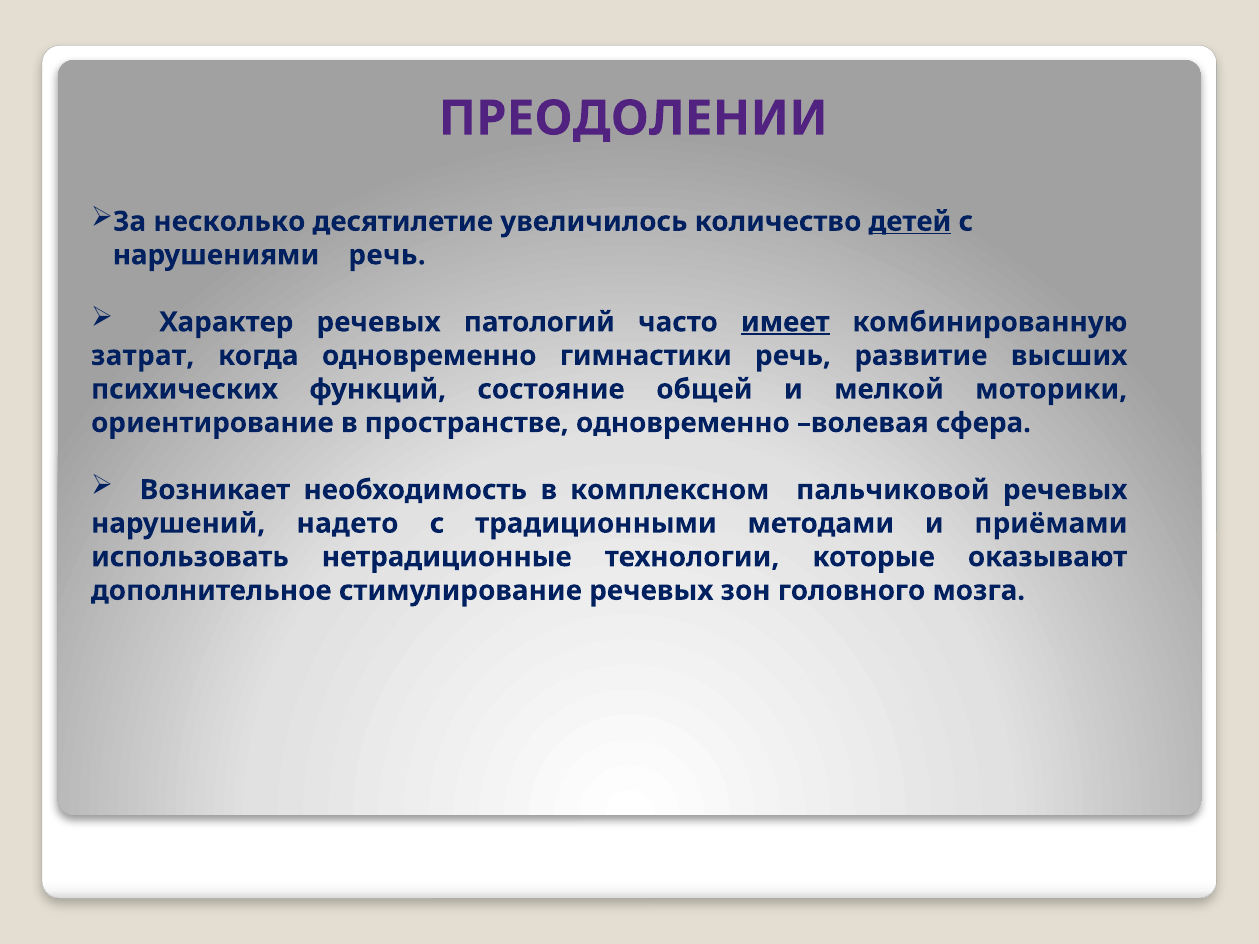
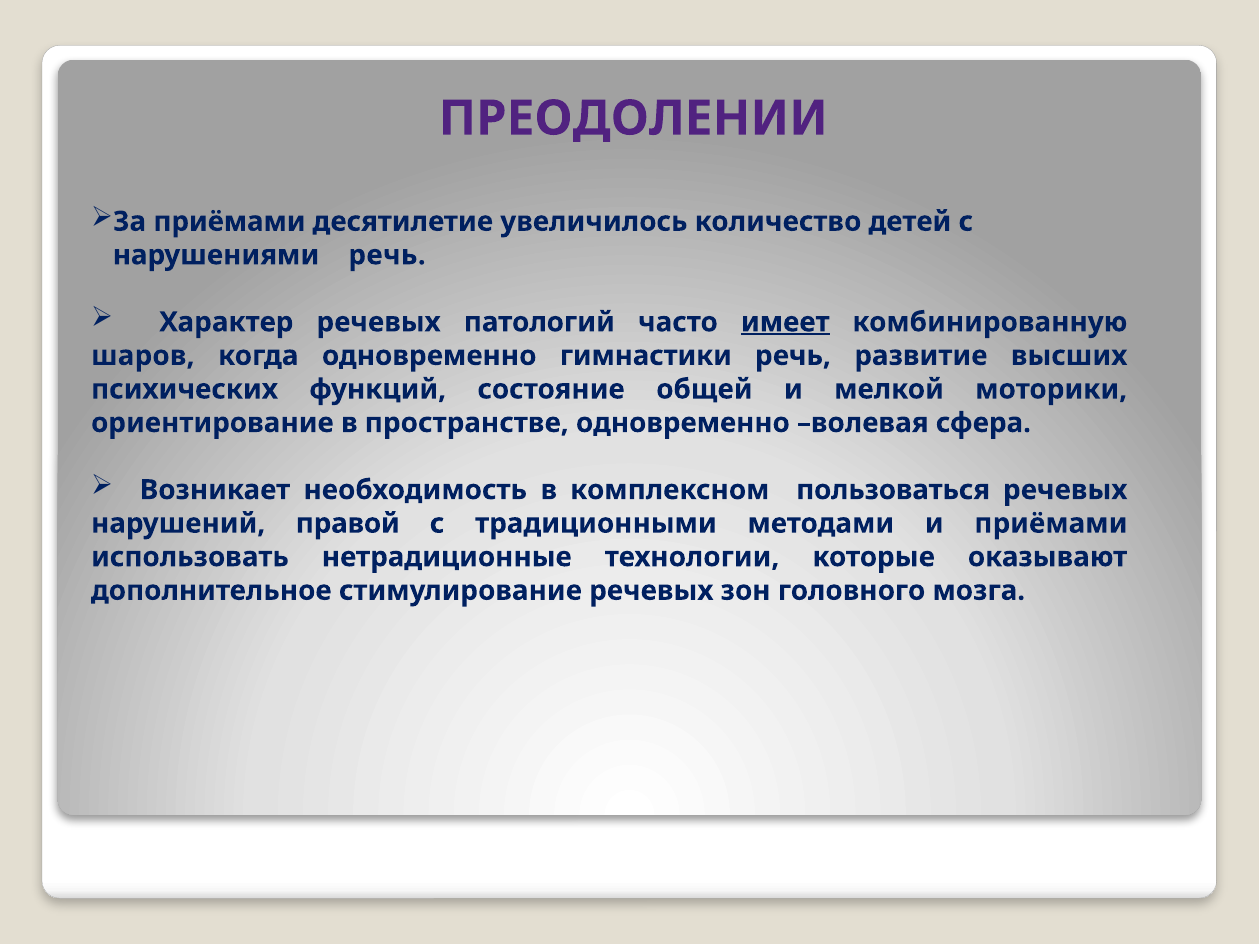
За несколько: несколько -> приёмами (229, 222)
детей underline: present -> none (910, 222)
затрат: затрат -> шаров (143, 356)
пальчиковой: пальчиковой -> пользоваться (893, 490)
надето: надето -> правой (348, 524)
